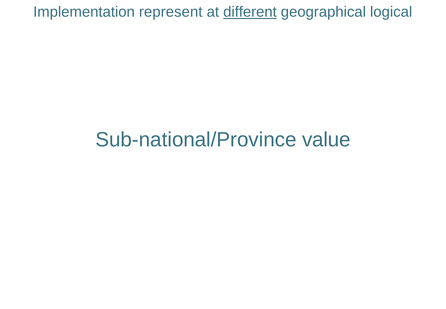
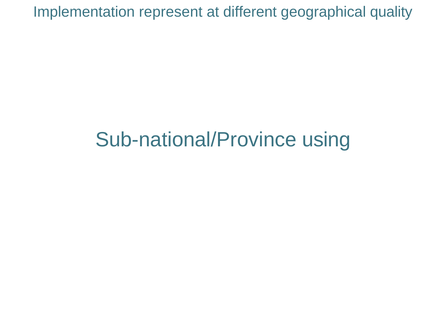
different underline: present -> none (250, 12)
logical: logical -> quality (391, 12)
value: value -> using (326, 140)
